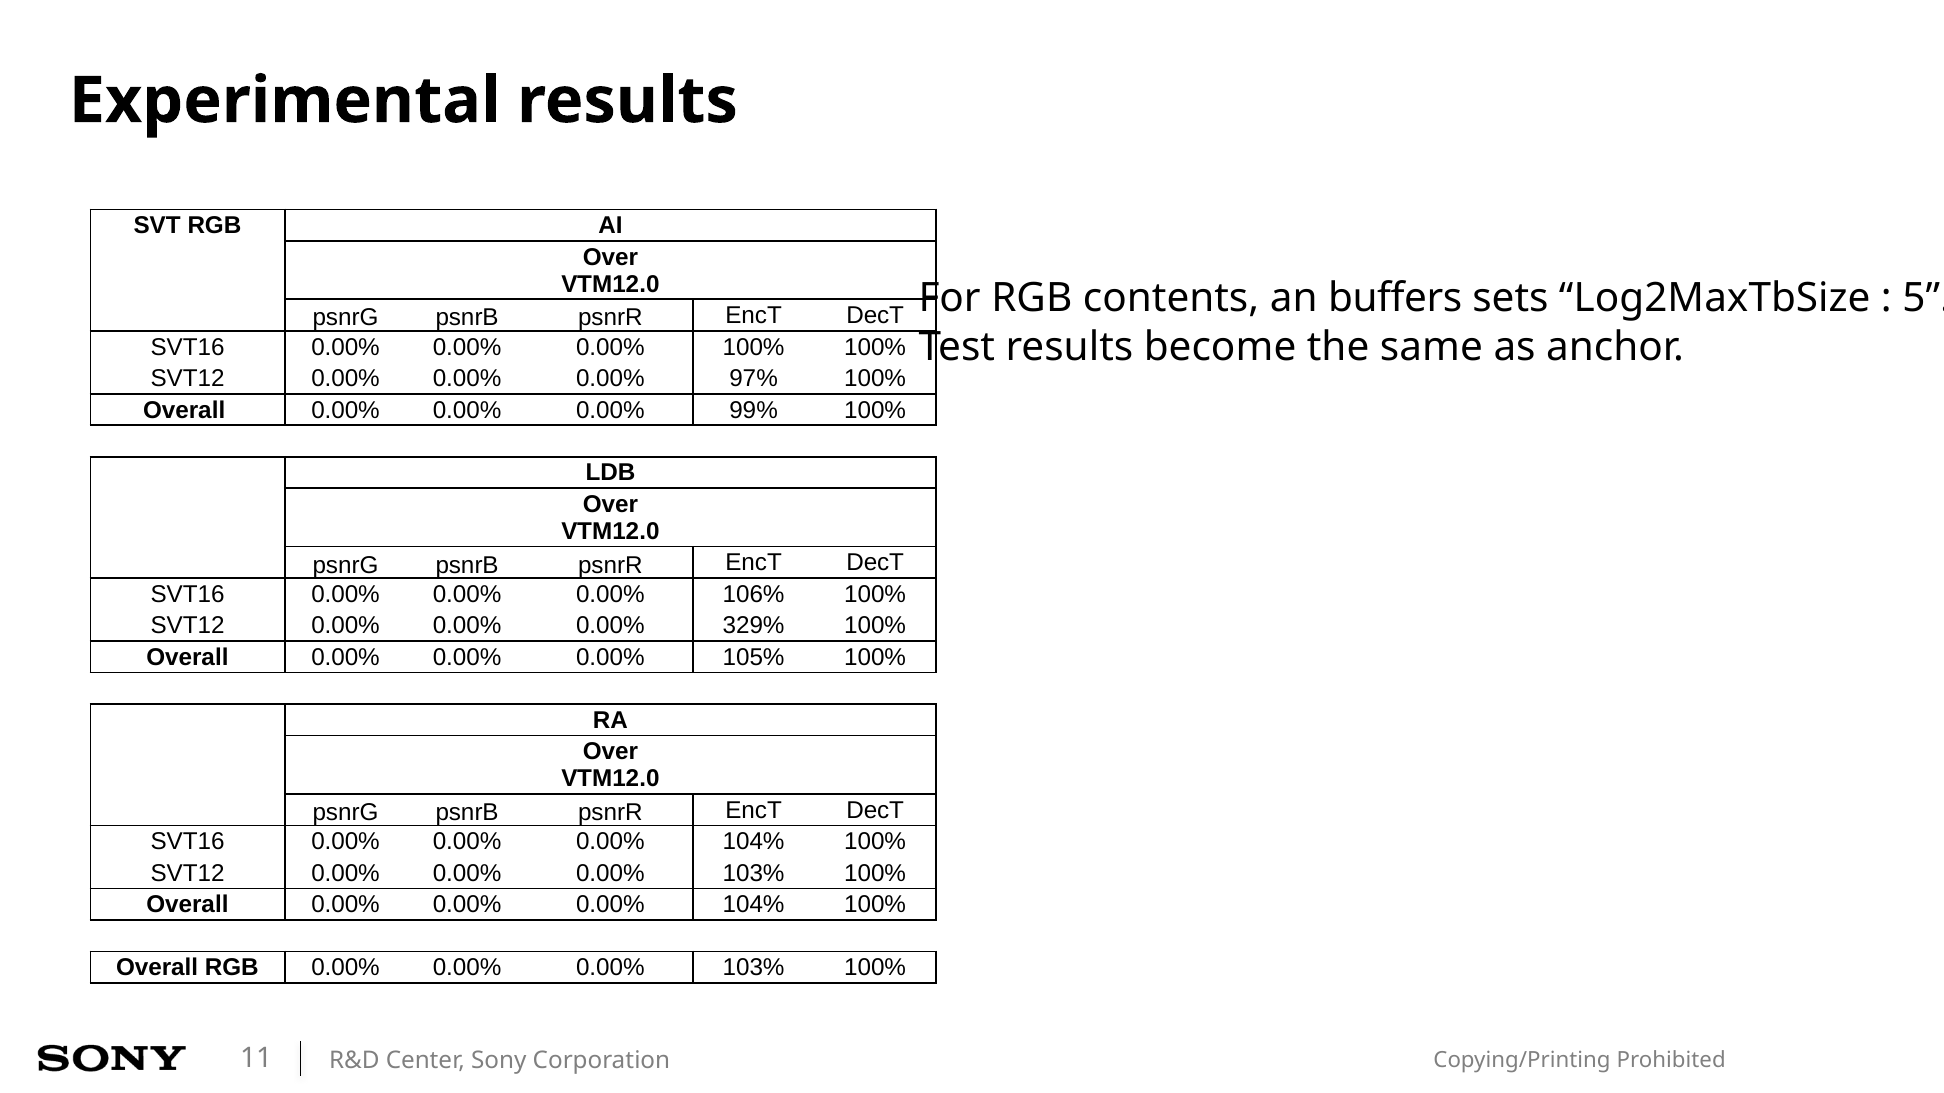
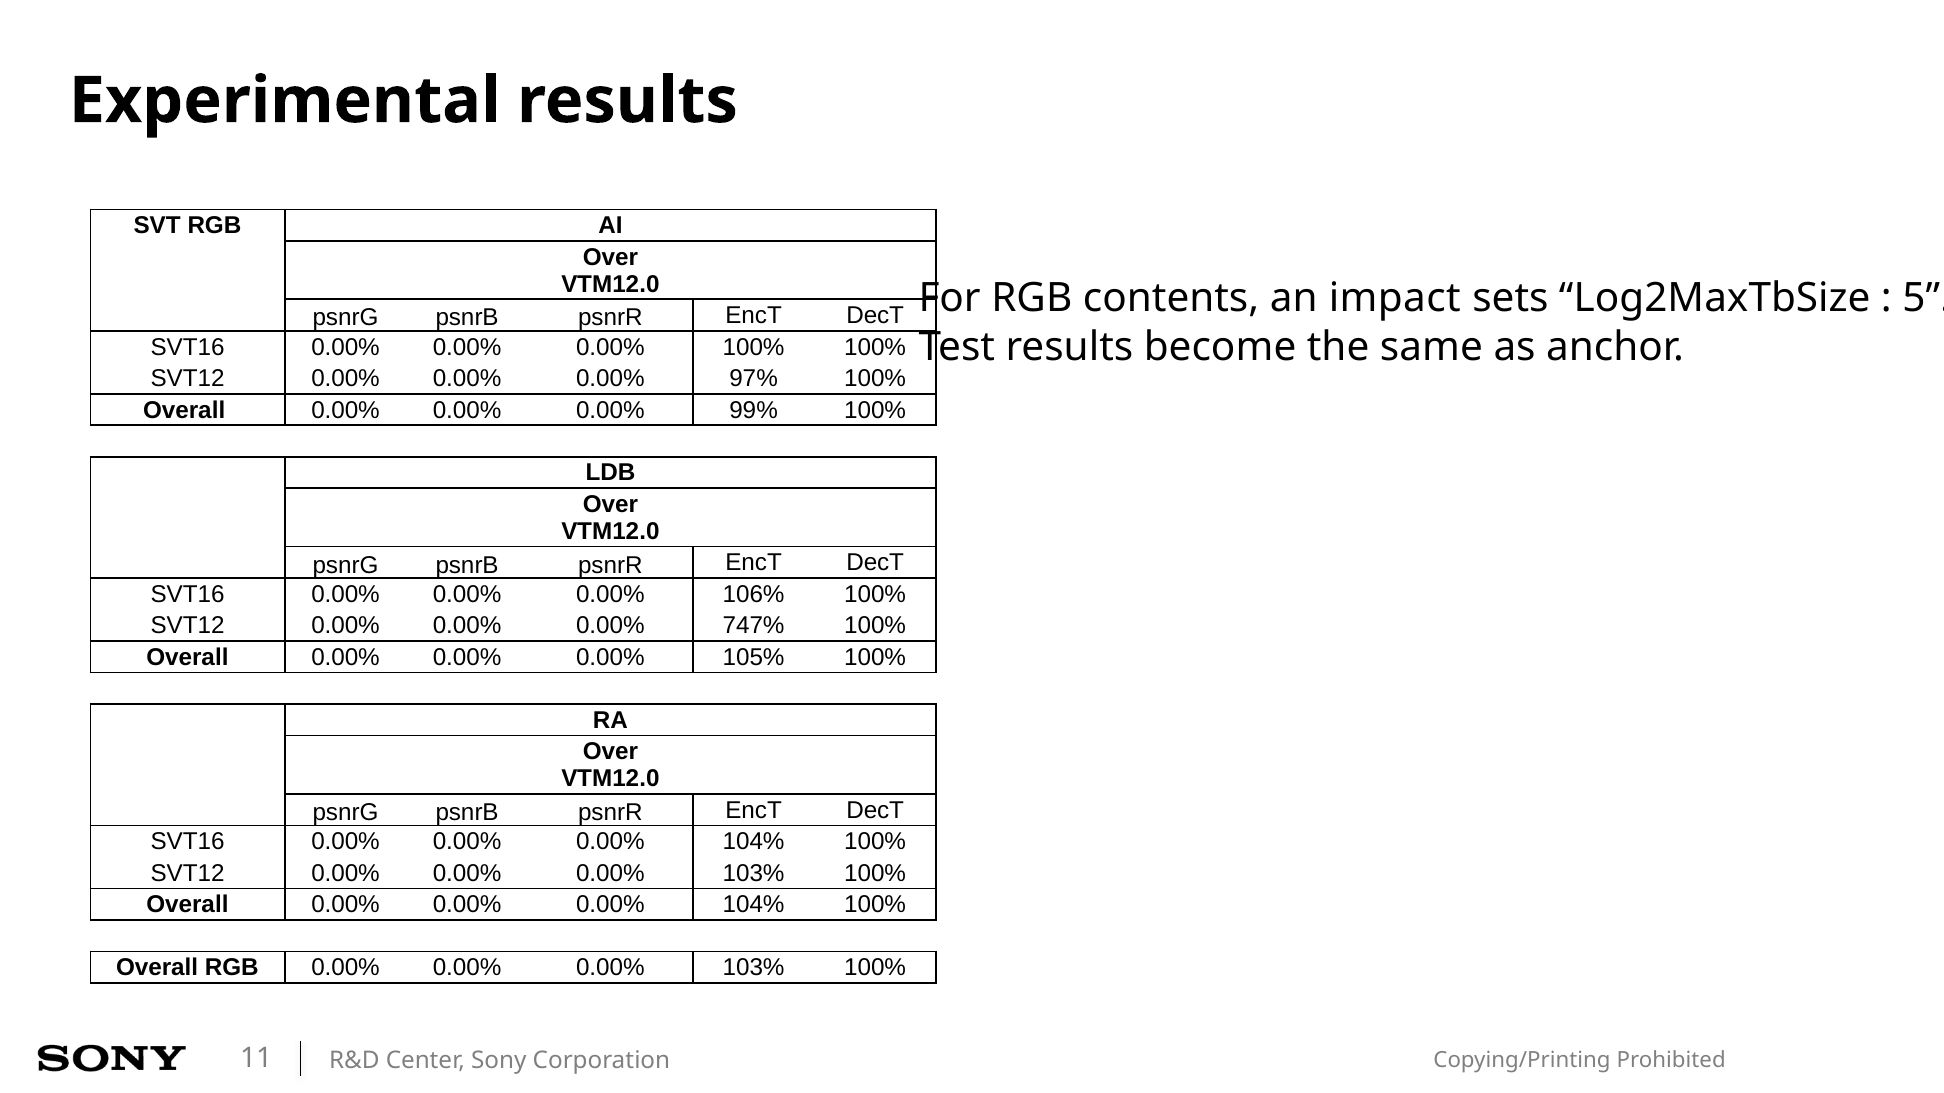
buffers: buffers -> impact (1395, 298)
329%: 329% -> 747% (754, 626)
